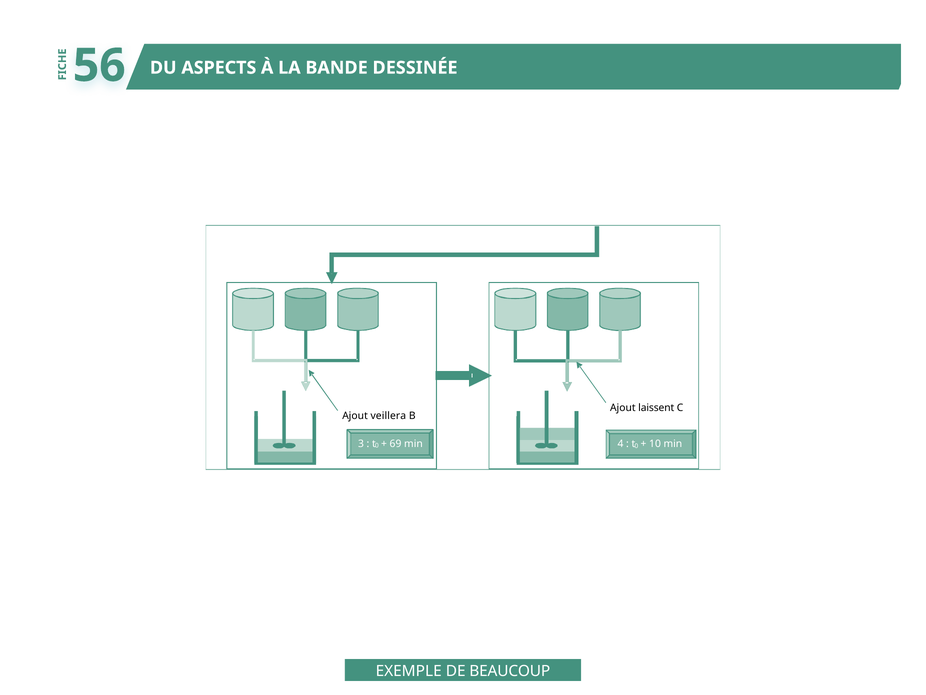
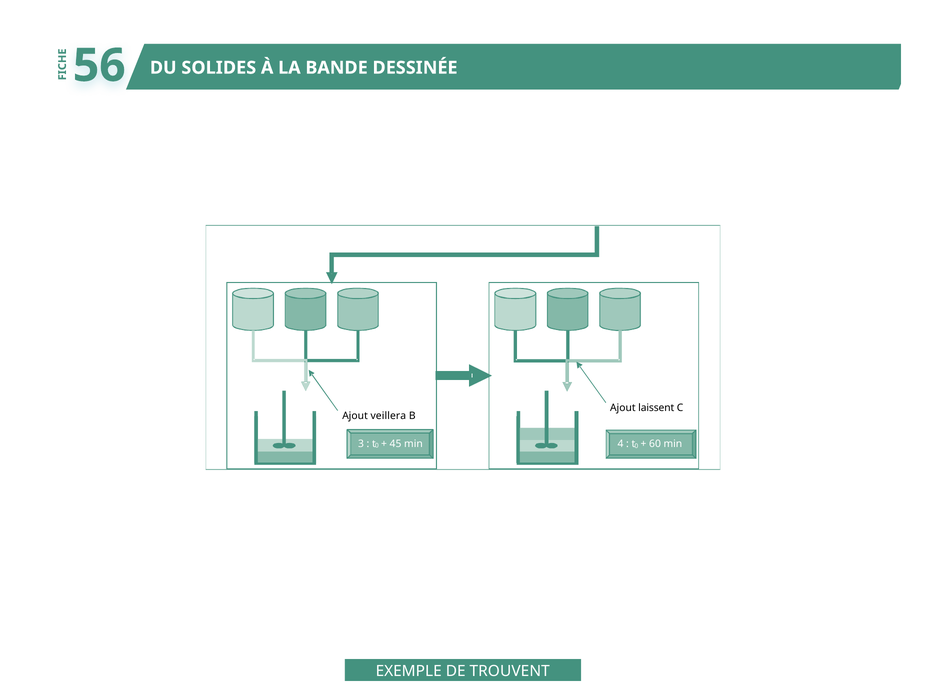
ASPECTS: ASPECTS -> SOLIDES (219, 68)
69: 69 -> 45 (396, 443)
10: 10 -> 60 (655, 444)
BEAUCOUP: BEAUCOUP -> TROUVENT (510, 671)
